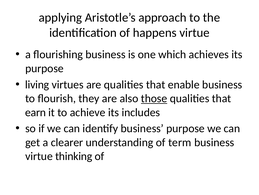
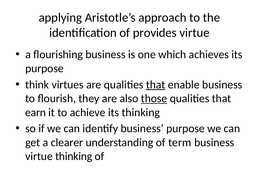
happens: happens -> provides (155, 33)
living: living -> think (37, 84)
that underline: none -> present (156, 84)
its includes: includes -> thinking (141, 112)
